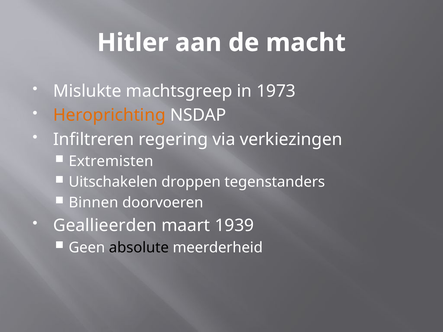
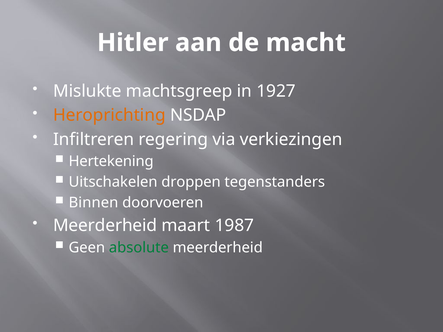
1973: 1973 -> 1927 (276, 91)
Extremisten: Extremisten -> Hertekening (111, 162)
Geallieerden: Geallieerden -> Meerderheid (105, 226)
1939: 1939 -> 1987 (234, 226)
absolute colour: black -> green (139, 248)
